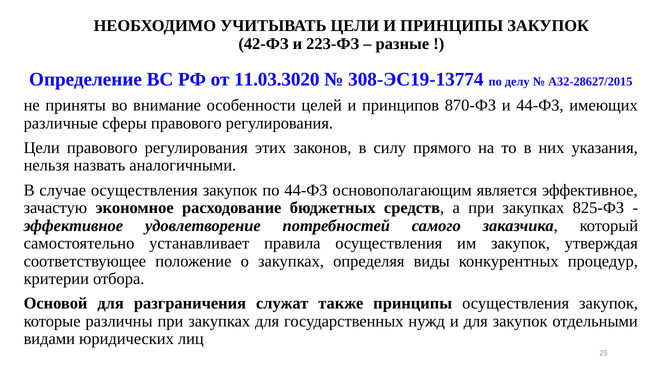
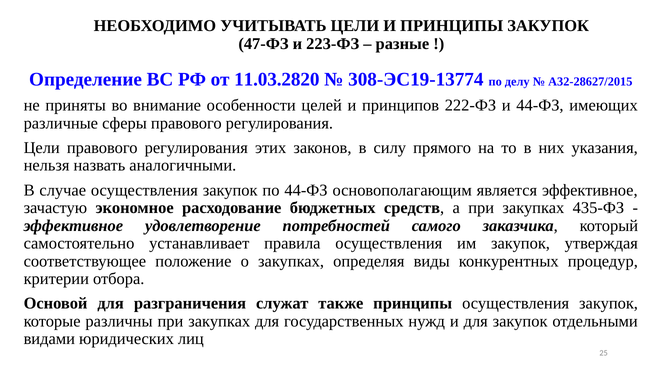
42-ФЗ: 42-ФЗ -> 47-ФЗ (263, 44)
11.03.3020: 11.03.3020 -> 11.03.2820 (277, 79)
870-ФЗ: 870-ФЗ -> 222-ФЗ (470, 105)
825-ФЗ: 825-ФЗ -> 435-ФЗ (598, 208)
